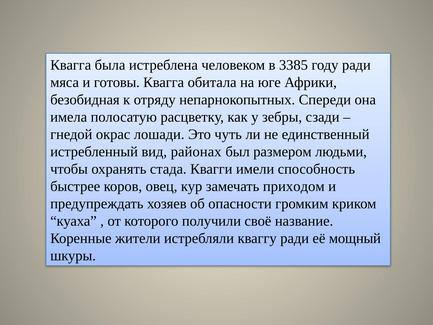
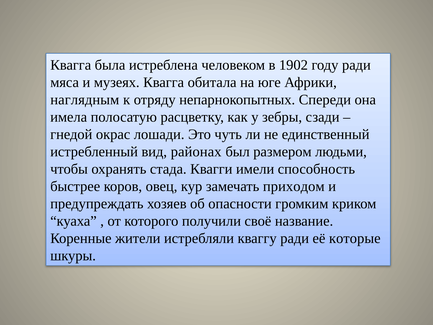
3385: 3385 -> 1902 (293, 65)
готовы: готовы -> музеях (117, 82)
безобидная: безобидная -> наглядным (85, 100)
мощный: мощный -> которые (355, 238)
